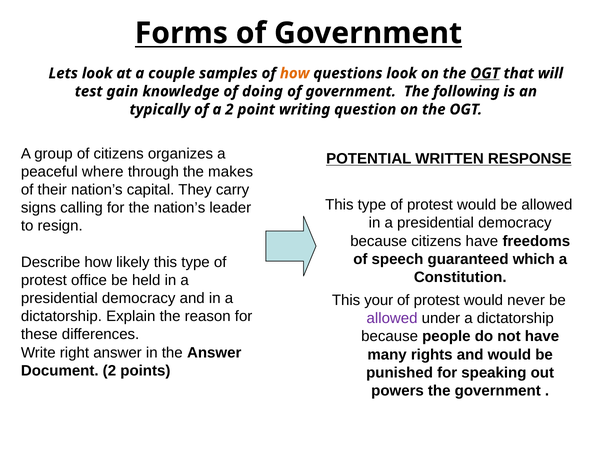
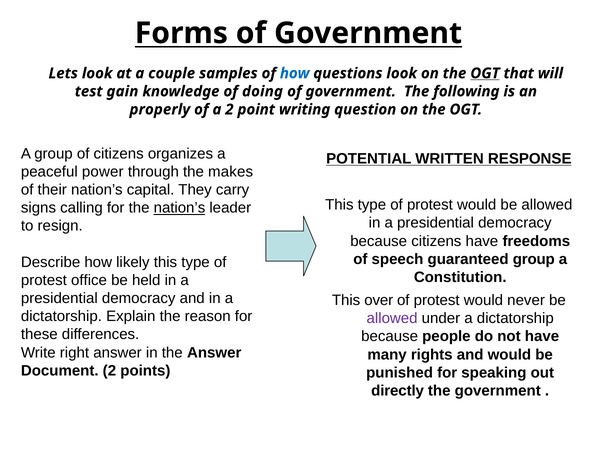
how colour: orange -> blue (295, 73)
typically: typically -> properly (160, 109)
where: where -> power (103, 172)
nation’s underline: none -> present (179, 208)
guaranteed which: which -> group (534, 259)
your: your -> over (379, 300)
powers: powers -> directly (398, 390)
